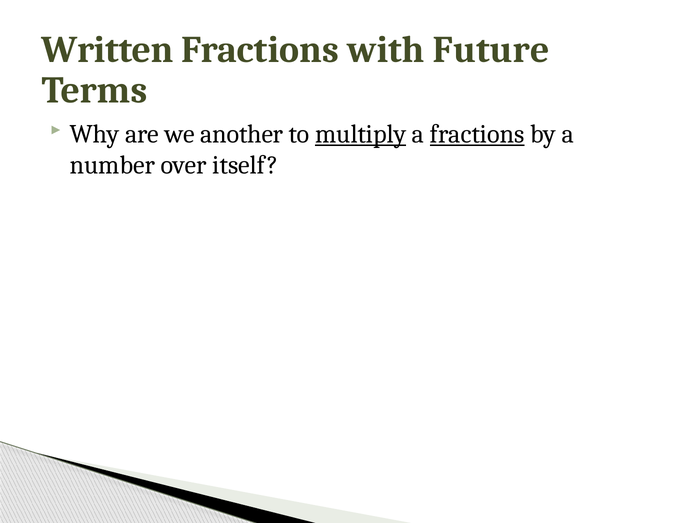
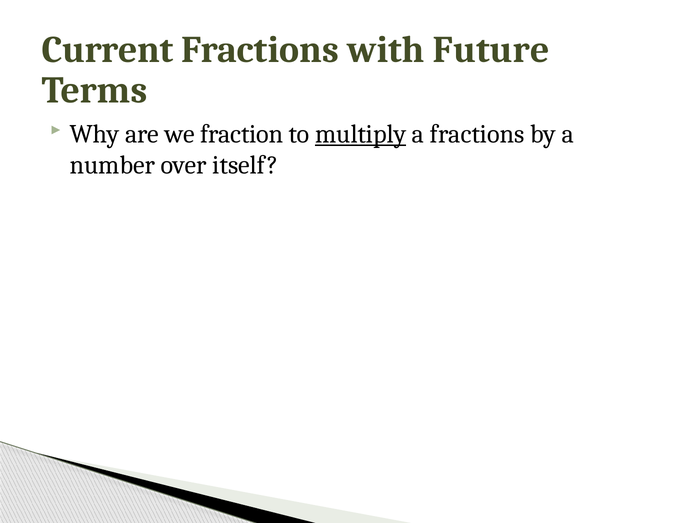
Written: Written -> Current (107, 50)
another: another -> fraction (242, 134)
fractions underline: present -> none (477, 134)
